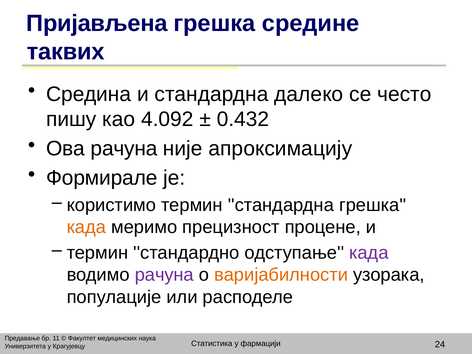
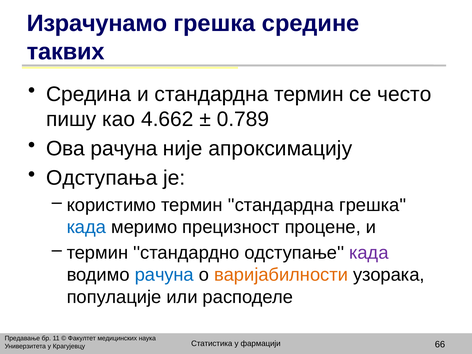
Пријављена: Пријављена -> Израчунамо (97, 23)
стандардна далеко: далеко -> термин (309, 94)
4.092: 4.092 -> 4.662 (167, 119)
0.432: 0.432 -> 0.789 (243, 119)
Формирале: Формирале -> Одступања (102, 178)
када colour: orange -> blue (86, 227)
рачуна colour: purple -> blue (164, 275)
24: 24 -> 66 (440, 344)
